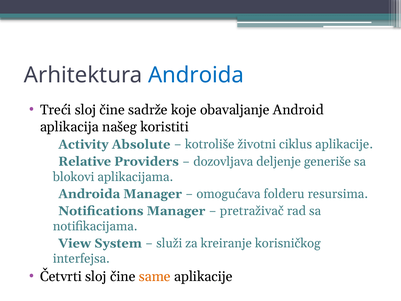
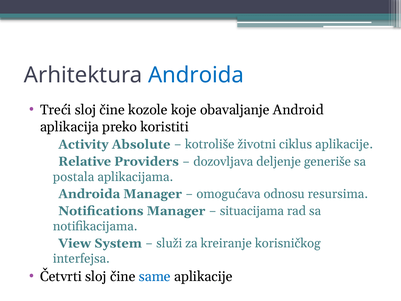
sadrže: sadrže -> kozole (148, 110)
našeg: našeg -> preko (120, 127)
blokovi: blokovi -> postala (74, 177)
folderu: folderu -> odnosu (284, 194)
pretraživač: pretraživač -> situacijama (252, 211)
same colour: orange -> blue (155, 276)
